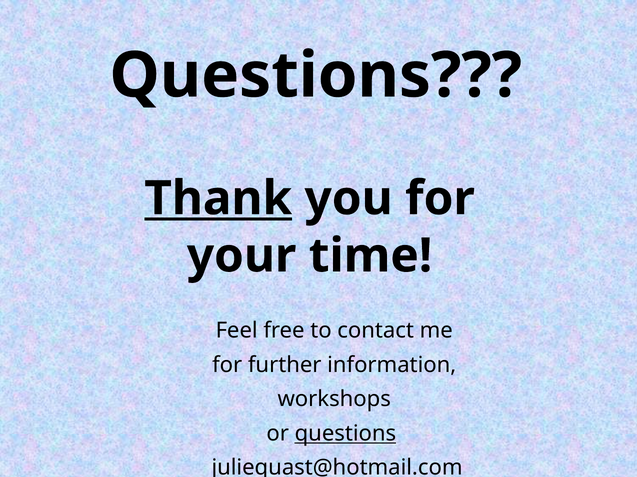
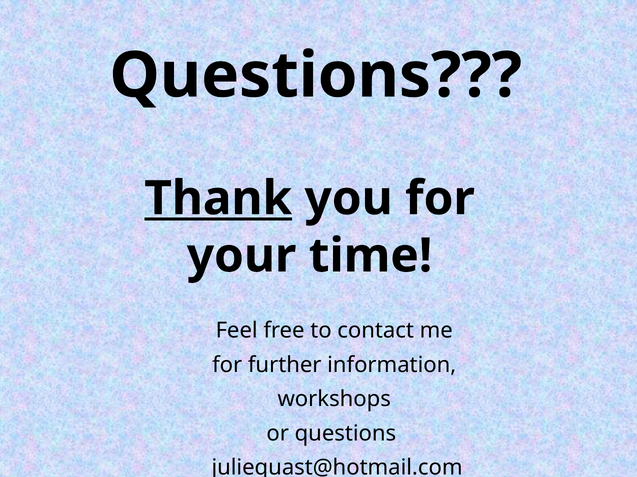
questions underline: present -> none (345, 434)
